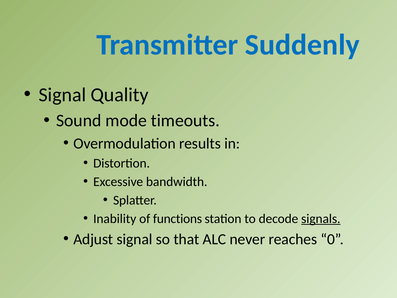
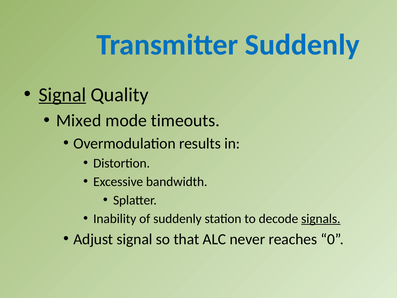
Signal underline: none -> present (62, 95)
Sound: Sound -> Mixed (79, 121)
of functions: functions -> suddenly (177, 219)
